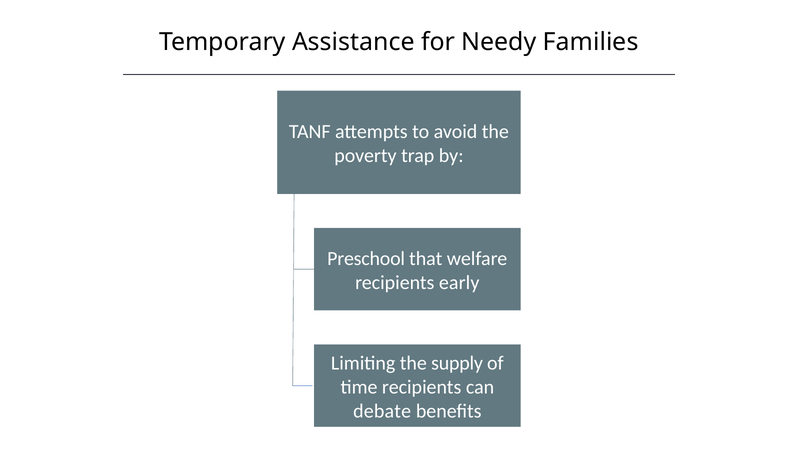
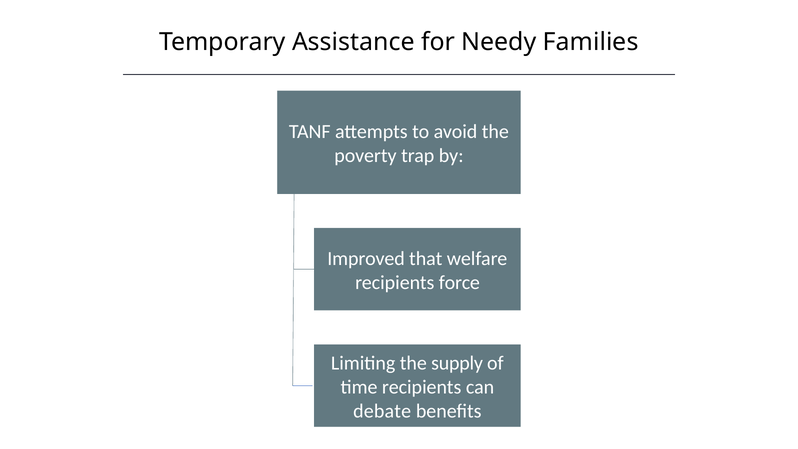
Preschool: Preschool -> Improved (366, 259)
early: early -> force (459, 282)
